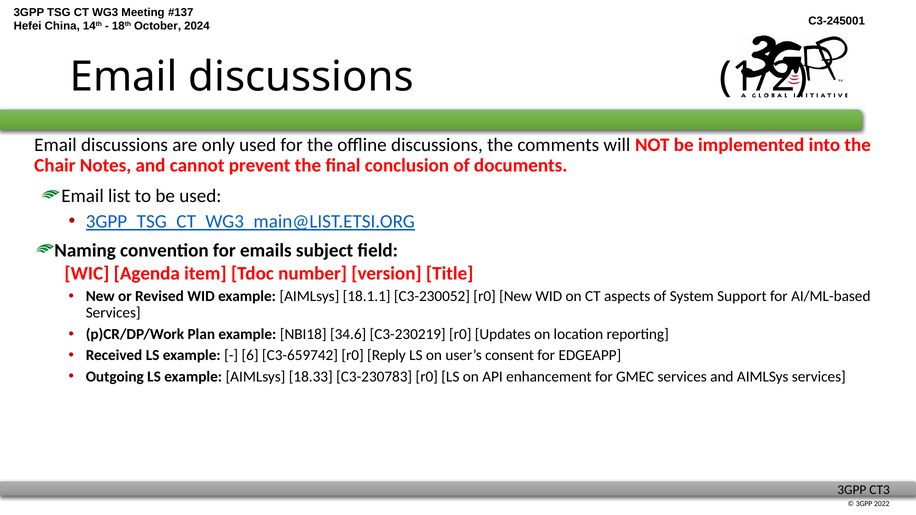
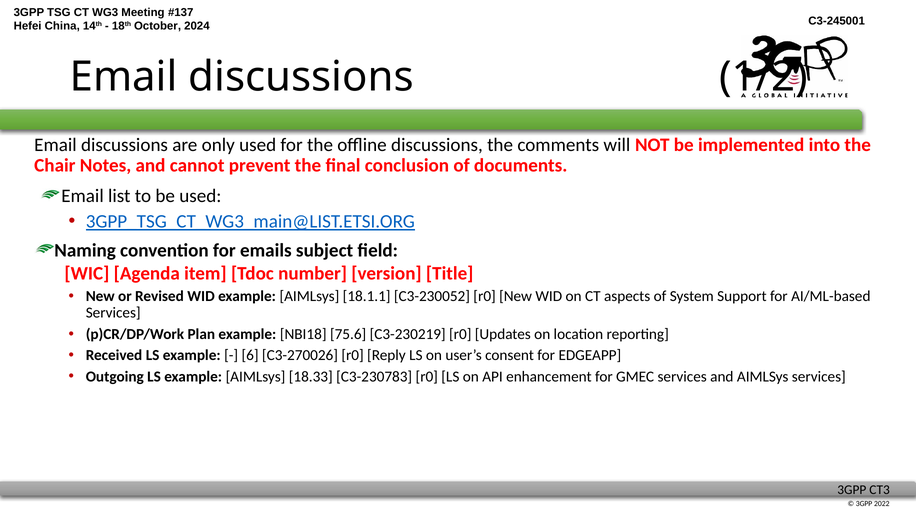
34.6: 34.6 -> 75.6 (348, 334)
C3-659742: C3-659742 -> C3-270026 (300, 356)
